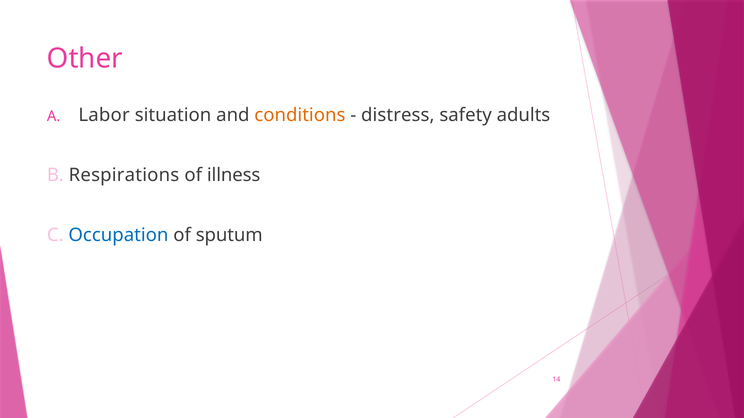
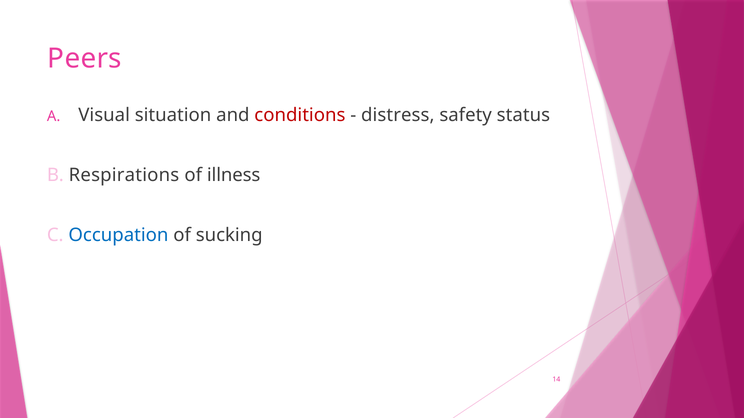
Other: Other -> Peers (85, 59)
Labor: Labor -> Visual (104, 115)
conditions colour: orange -> red (300, 115)
adults: adults -> status (523, 115)
sputum: sputum -> sucking (229, 235)
